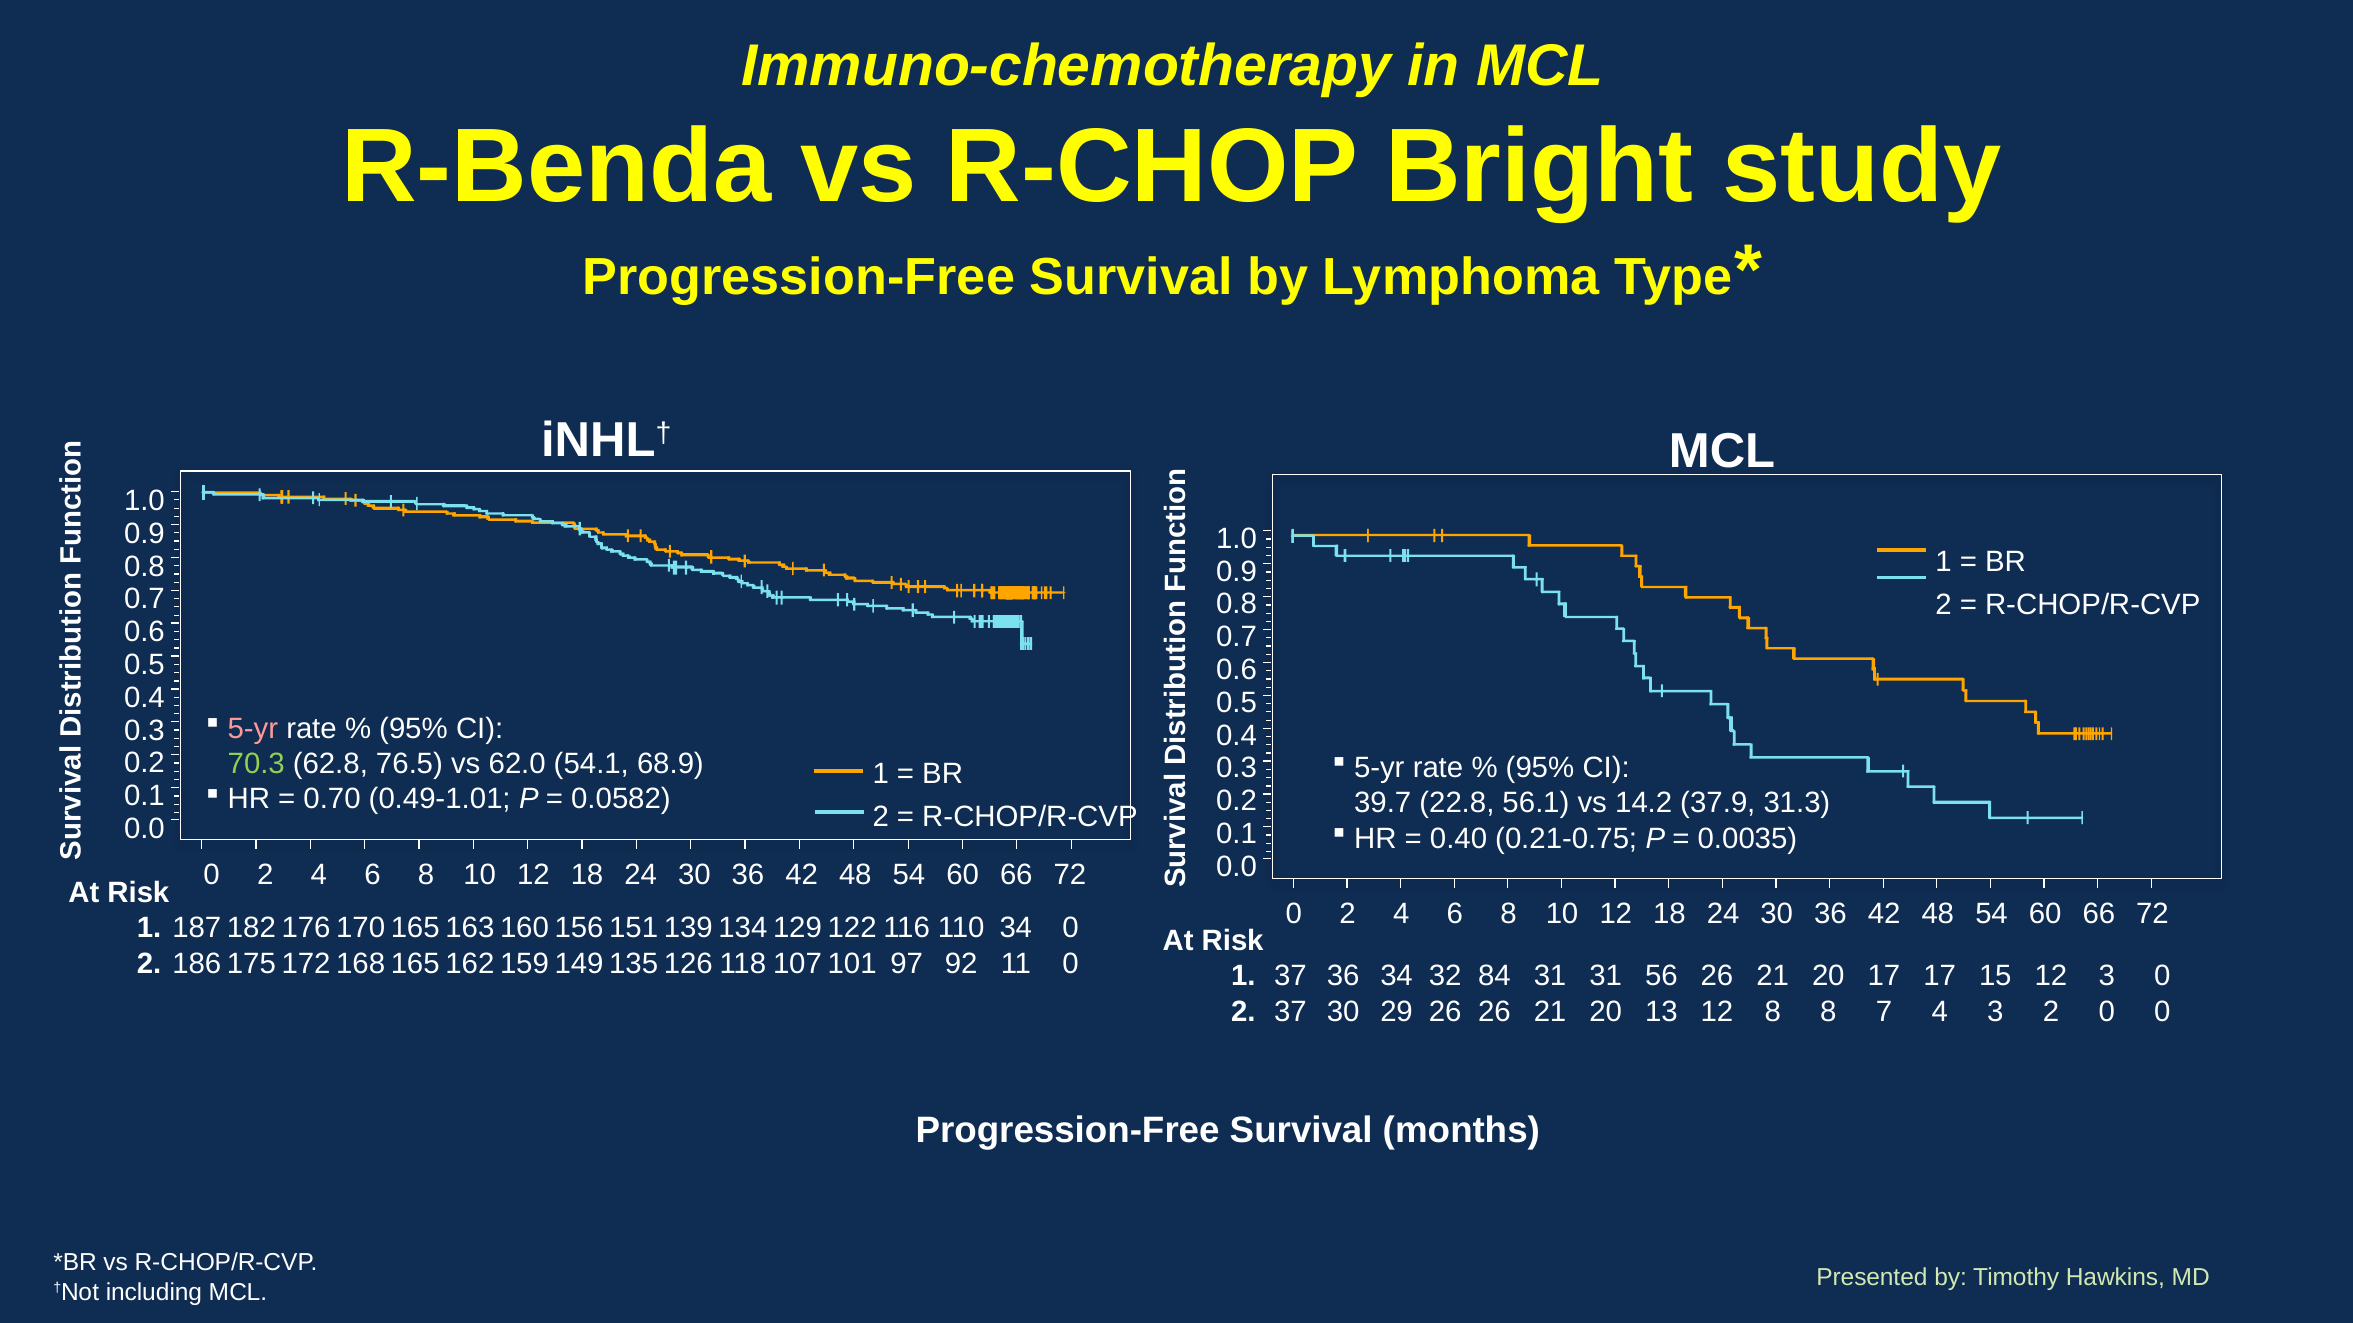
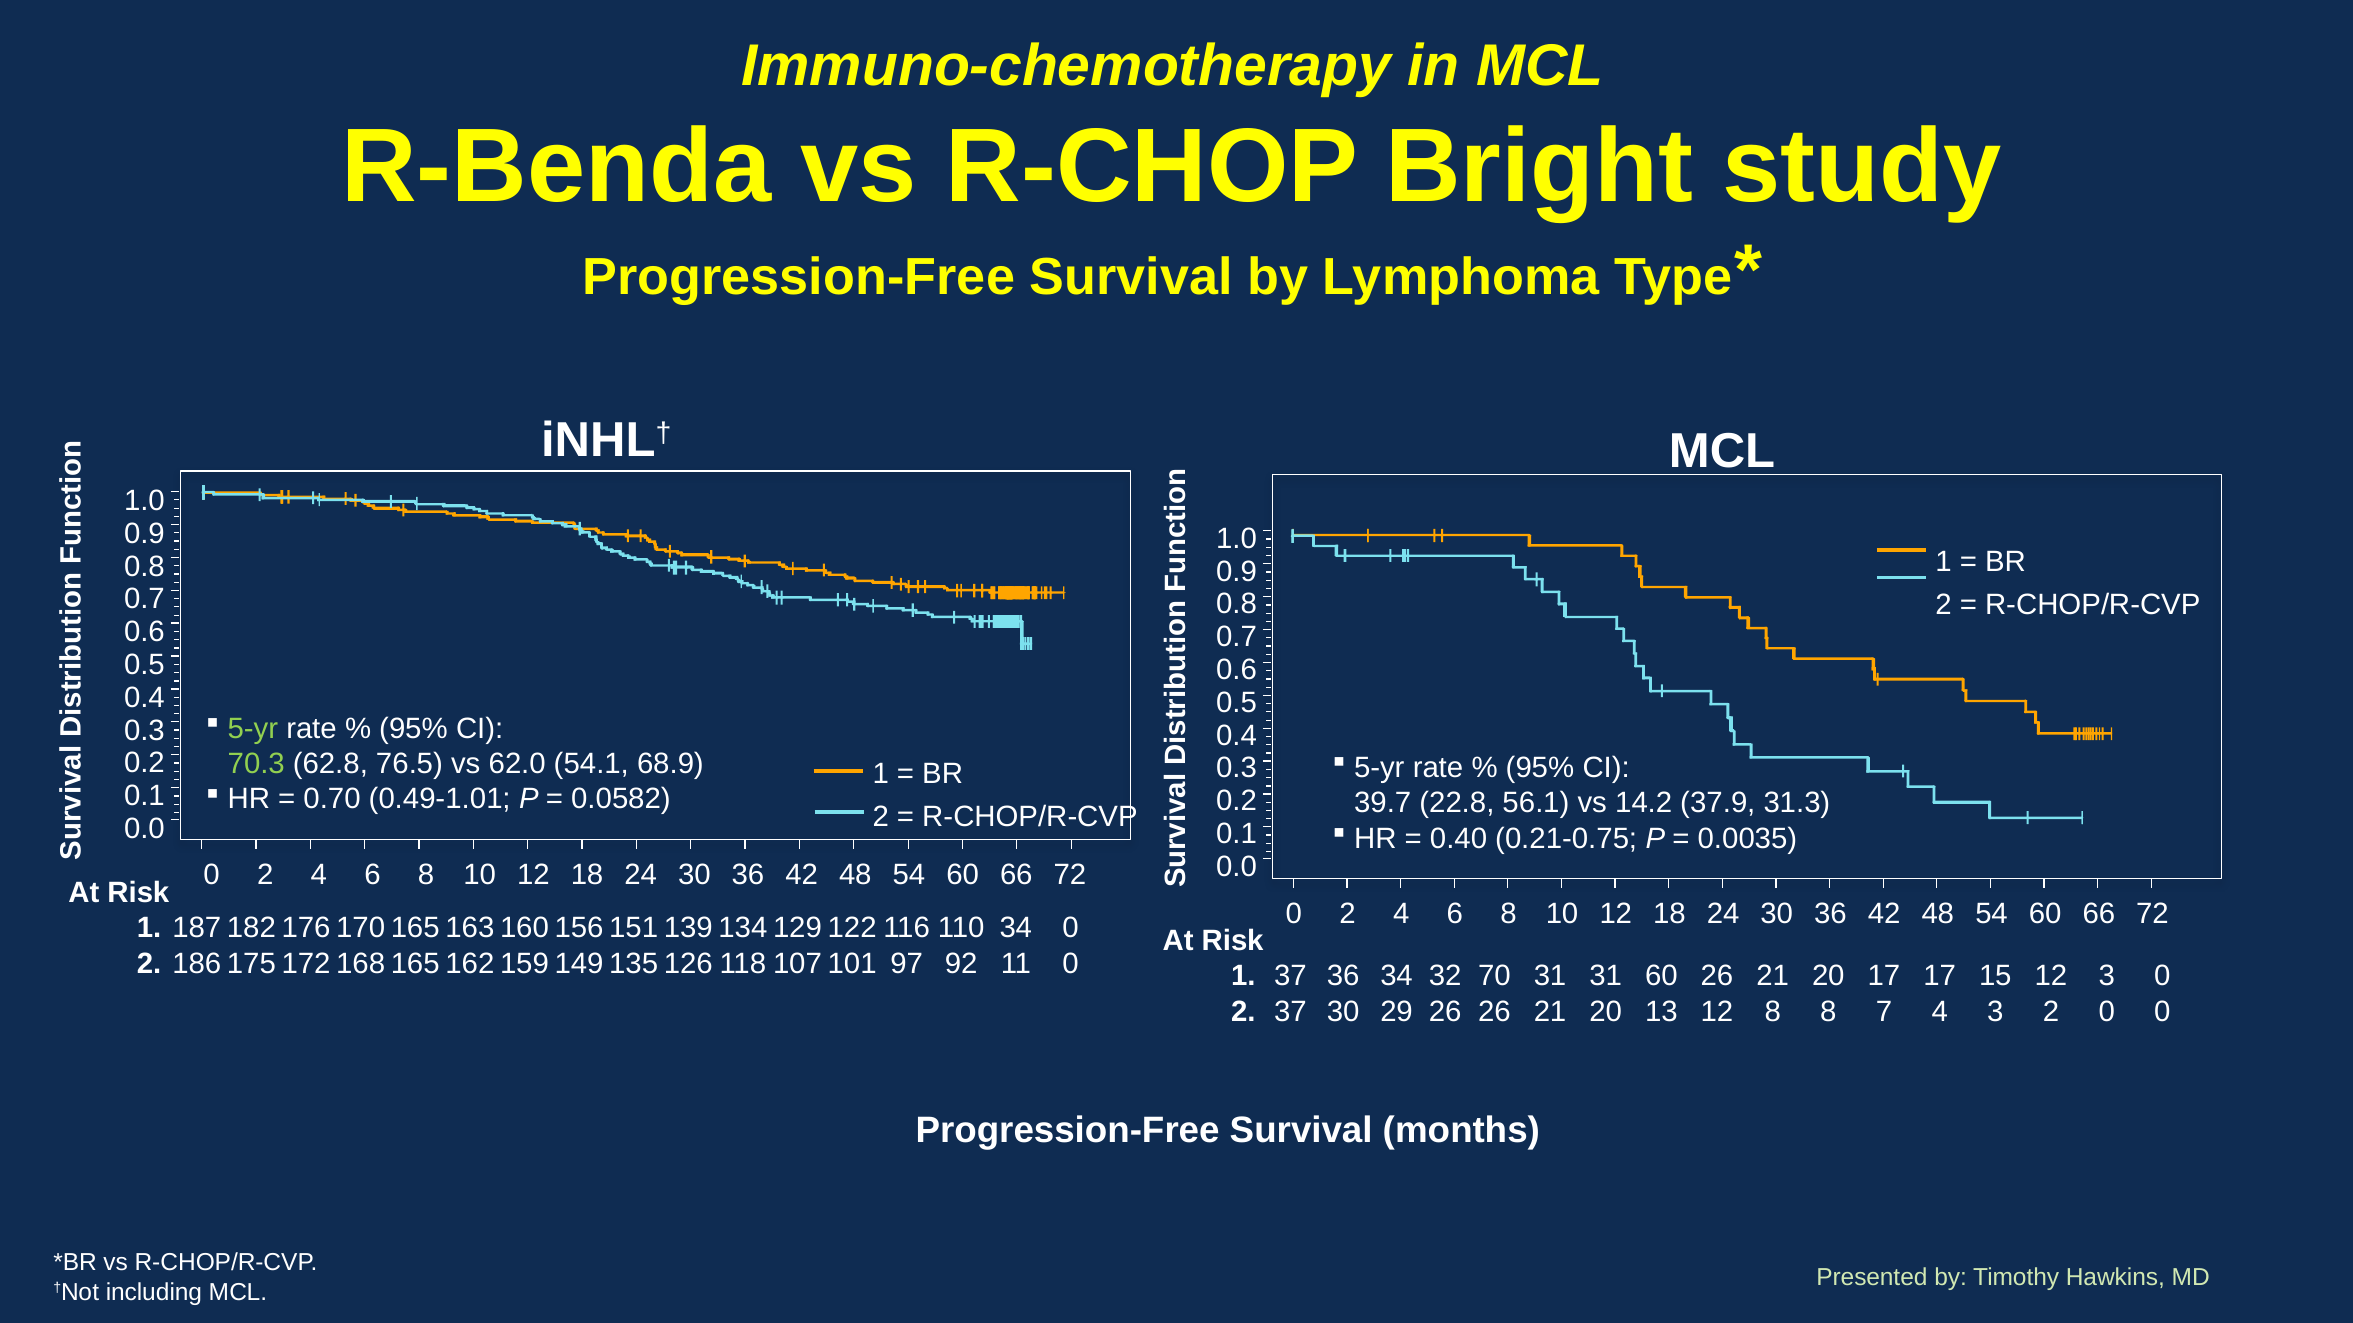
5-yr colour: pink -> light green (253, 729)
84: 84 -> 70 (1494, 977)
31 56: 56 -> 60 (1661, 977)
